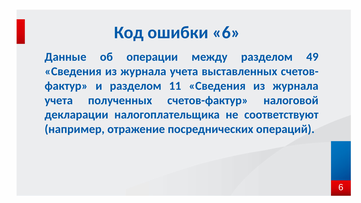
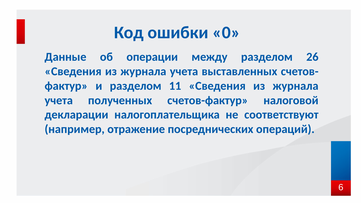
ошибки 6: 6 -> 0 (226, 32)
49: 49 -> 26 (312, 57)
